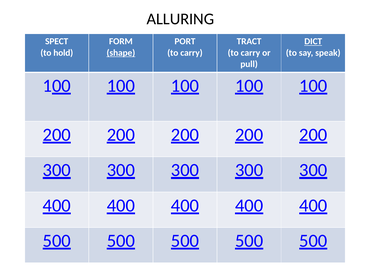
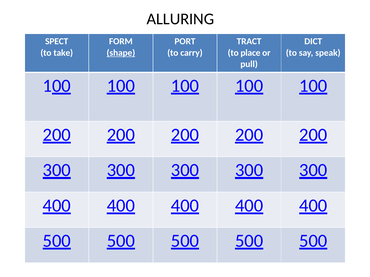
DICT underline: present -> none (313, 42)
hold: hold -> take (63, 53)
carry: carry -> place (250, 53)
